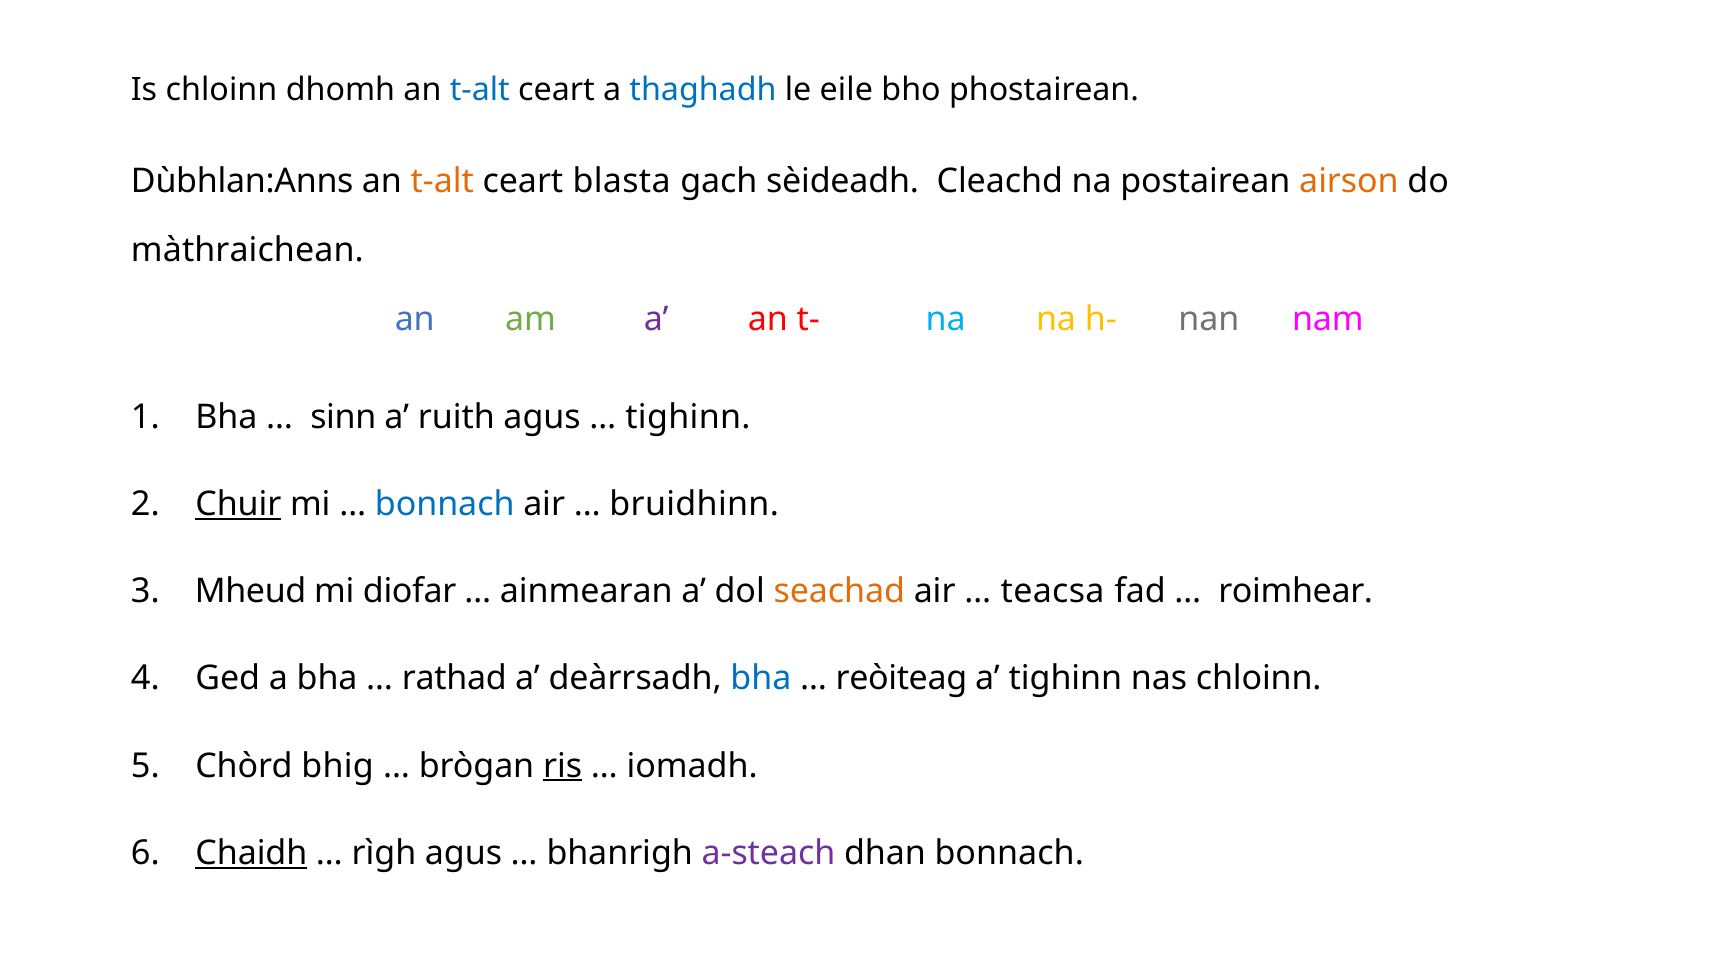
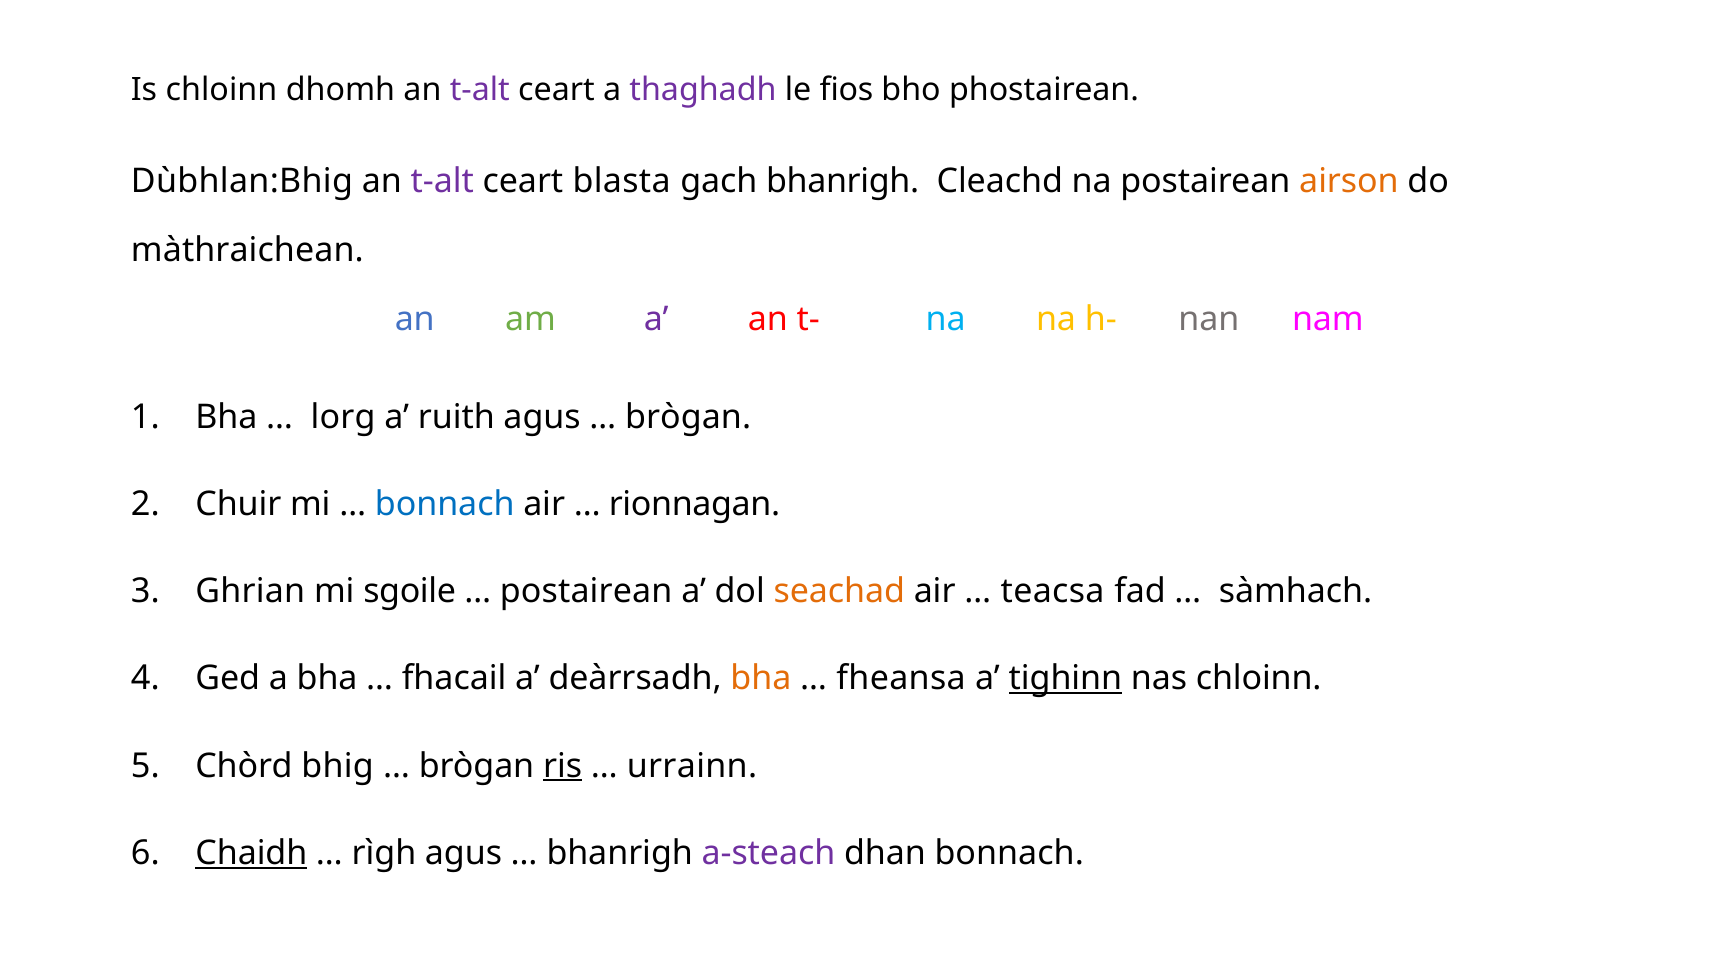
t-alt colour: blue -> purple (480, 90)
thaghadh colour: blue -> purple (703, 90)
eile: eile -> fios (847, 90)
Dùbhlan:Anns: Dùbhlan:Anns -> Dùbhlan:Bhig (242, 181)
t-alt colour: orange -> purple (442, 181)
gach sèideadh: sèideadh -> bhanrigh (843, 181)
sinn: sinn -> lorg (343, 418)
tighinn: tighinn -> brògan (688, 418)
Chuir underline: present -> none (238, 505)
bruidhinn: bruidhinn -> rionnagan (695, 505)
Mheud: Mheud -> Ghrian (250, 592)
diofar: diofar -> sgoile (410, 592)
ainmearan: ainmearan -> postairean (586, 592)
roimhear: roimhear -> sàmhach (1296, 592)
rathad: rathad -> fhacail (454, 679)
bha colour: blue -> orange (761, 679)
reòiteag: reòiteag -> fheansa (901, 679)
tighinn underline: none -> present (1065, 679)
iomadh: iomadh -> urrainn (692, 766)
